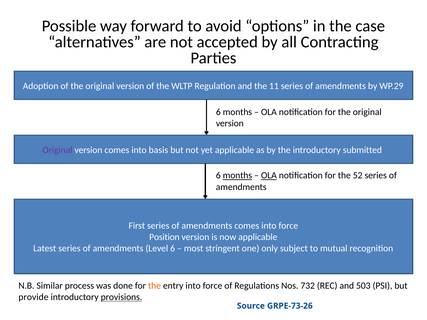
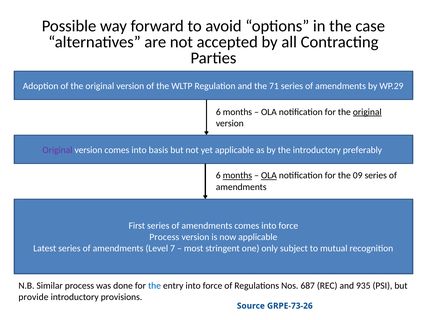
11: 11 -> 71 (274, 86)
original underline: none -> present (367, 112)
submitted: submitted -> preferably (362, 150)
52: 52 -> 09 (358, 176)
Position: Position -> Process (164, 237)
Level 6: 6 -> 7 (173, 249)
the colour: orange -> blue (155, 286)
732: 732 -> 687 (308, 286)
503: 503 -> 935 (363, 286)
provisions underline: present -> none (121, 297)
